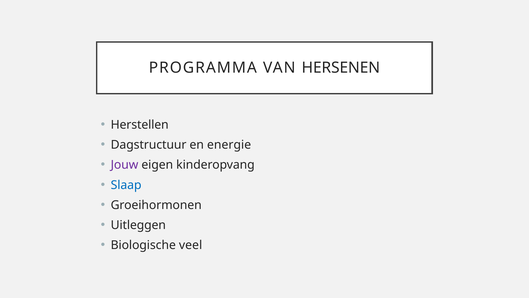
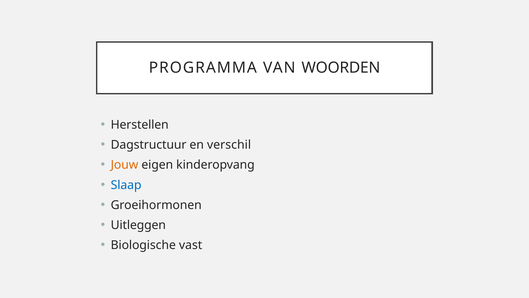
HERSENEN: HERSENEN -> WOORDEN (341, 68)
energie: energie -> verschil (229, 145)
Jouw colour: purple -> orange (124, 165)
veel: veel -> vast (191, 245)
